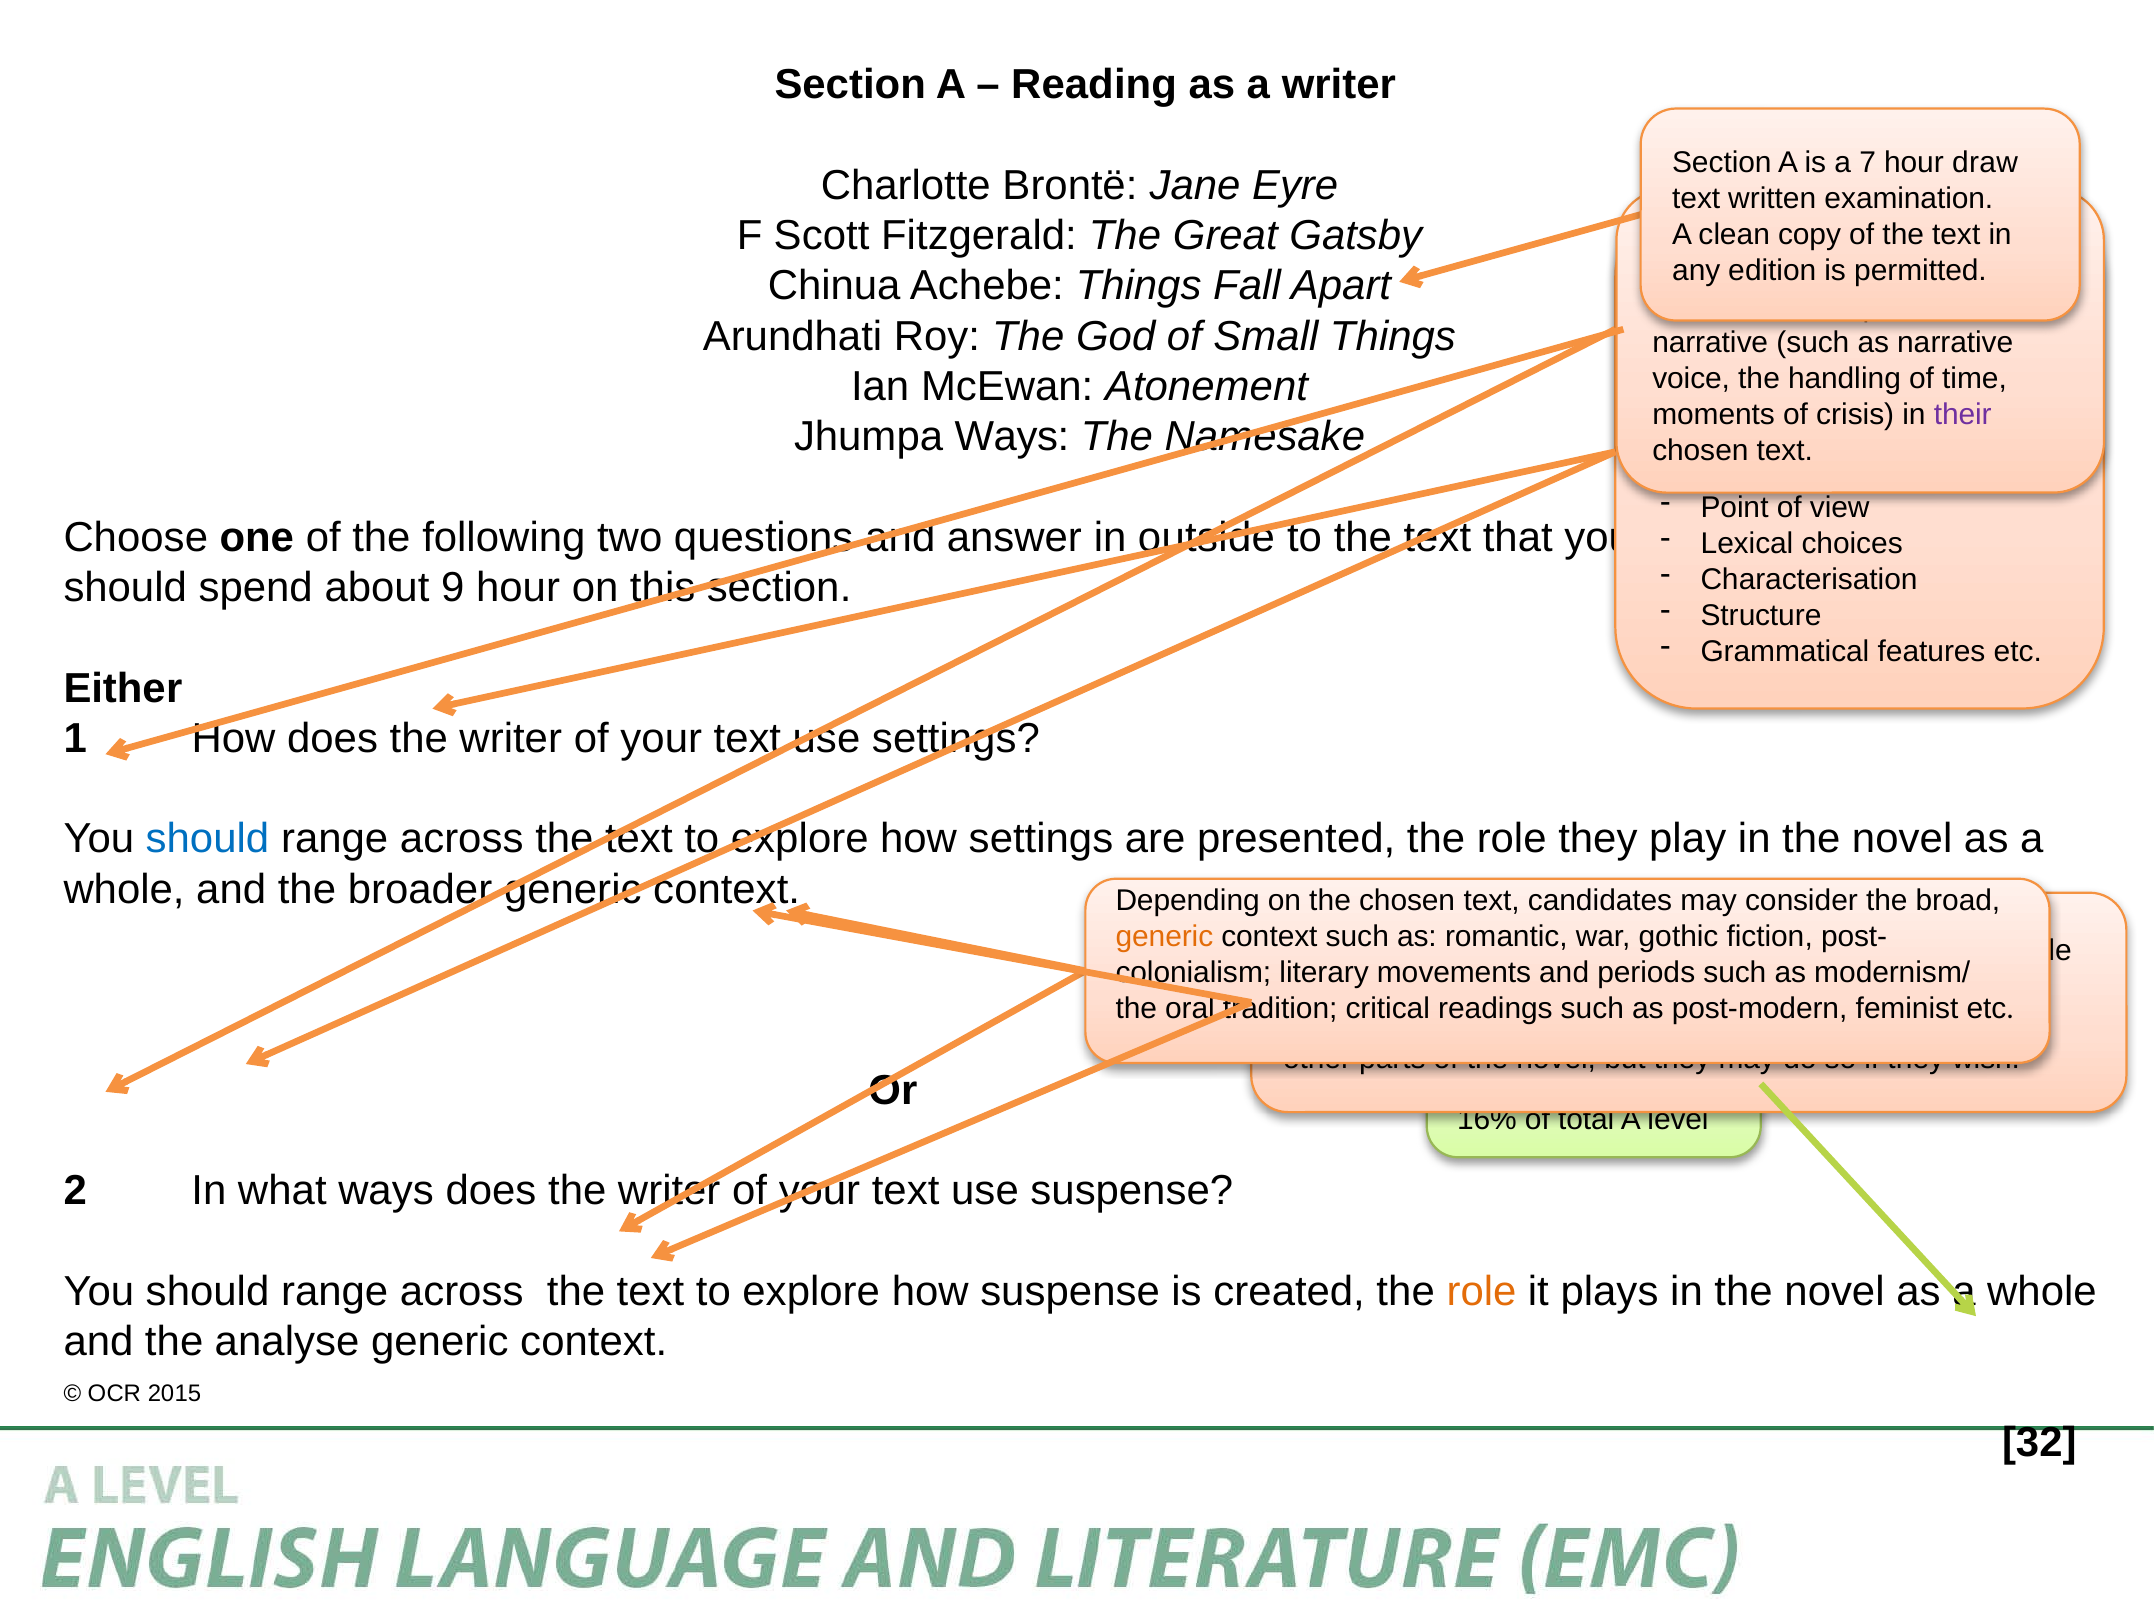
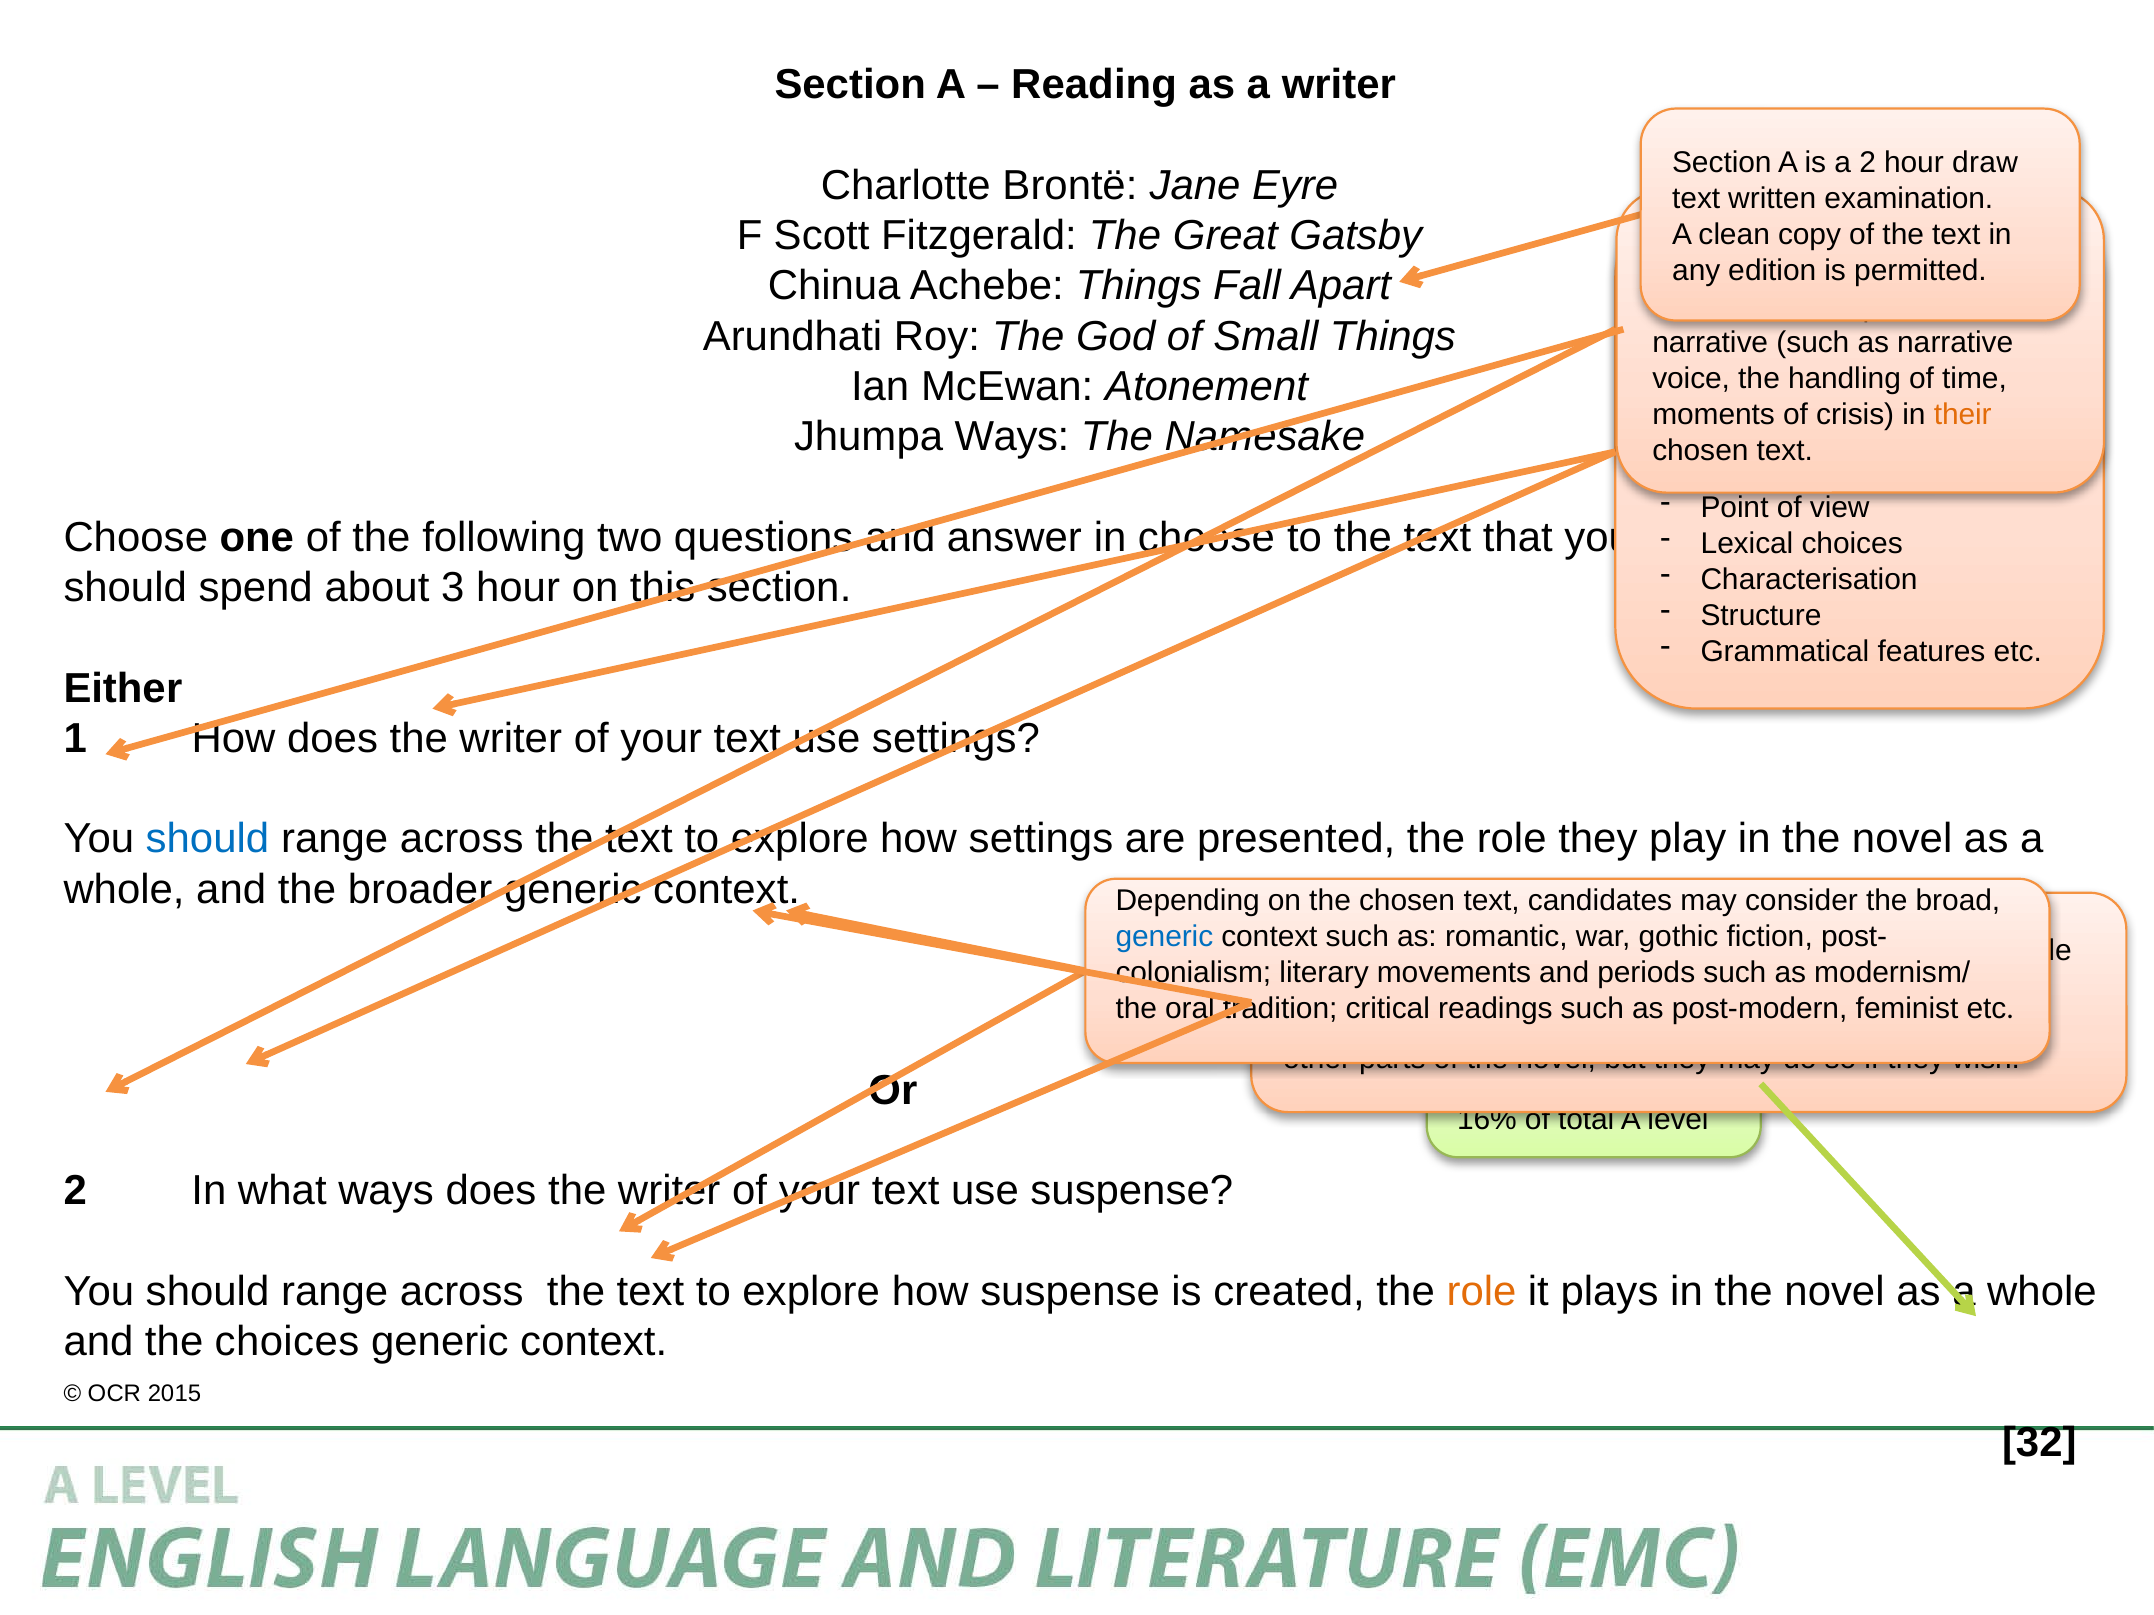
a 7: 7 -> 2 (1868, 163)
their colour: purple -> orange (1963, 415)
in outside: outside -> choose (1206, 538)
9: 9 -> 3 (453, 588)
generic colour: orange -> blue (1164, 937)
the analyse: analyse -> choices (287, 1342)
